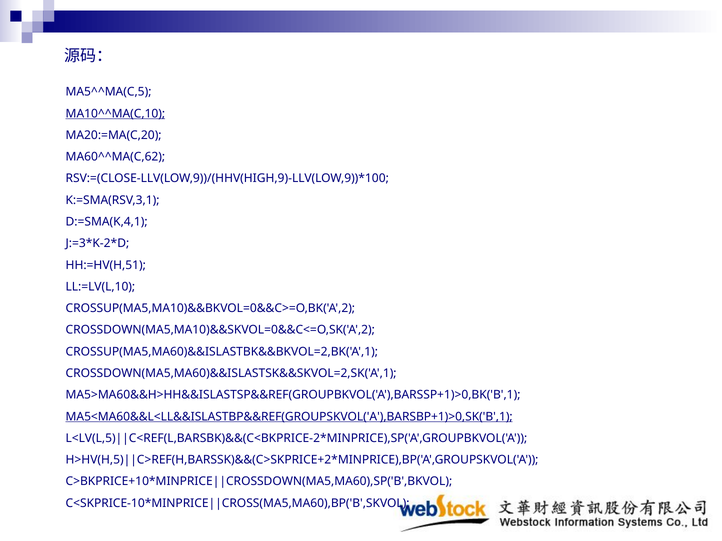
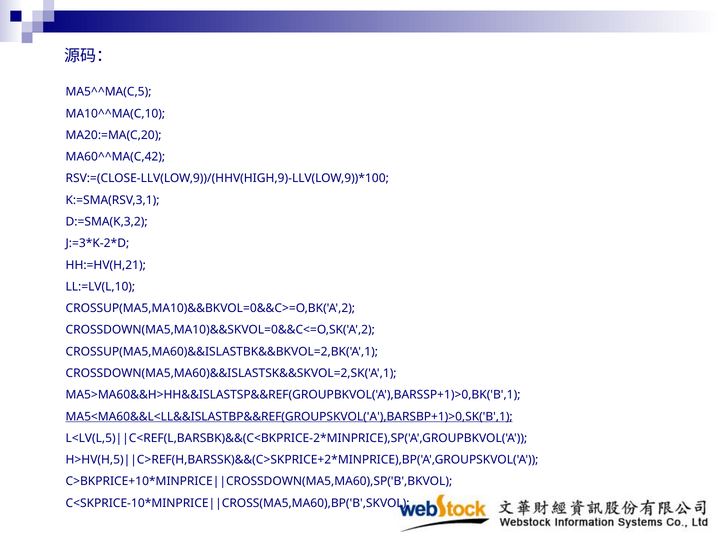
MA10^^MA(C,10 underline: present -> none (115, 114)
MA60^^MA(C,62: MA60^^MA(C,62 -> MA60^^MA(C,42 (115, 157)
D:=SMA(K,4,1: D:=SMA(K,4,1 -> D:=SMA(K,3,2 (107, 222)
HH:=HV(H,51: HH:=HV(H,51 -> HH:=HV(H,21 (106, 265)
